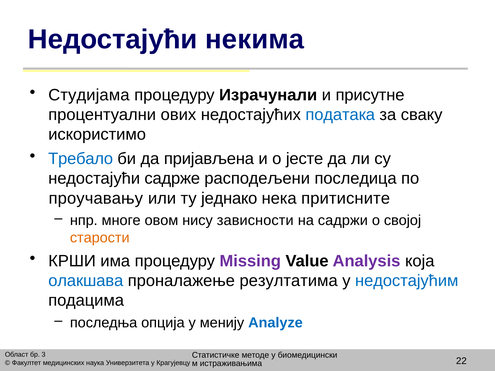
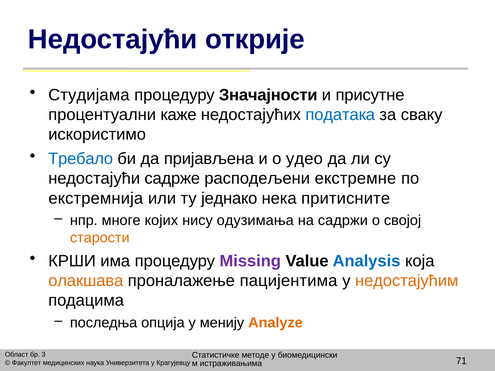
некима: некима -> открије (255, 39)
Израчунали: Израчунали -> Значајности (268, 95)
ових: ових -> каже (179, 115)
јесте: јесте -> удео (304, 159)
последица: последица -> екстремне (355, 179)
проучавању: проучавању -> екстремнија (96, 198)
овом: овом -> којих (161, 221)
зависности: зависности -> одузимања (255, 221)
Analysis colour: purple -> blue (367, 261)
олакшава colour: blue -> orange (86, 281)
резултатима: резултатима -> пацијентима (289, 281)
недостајућим colour: blue -> orange (407, 281)
Analyze colour: blue -> orange (275, 323)
22: 22 -> 71 (461, 361)
